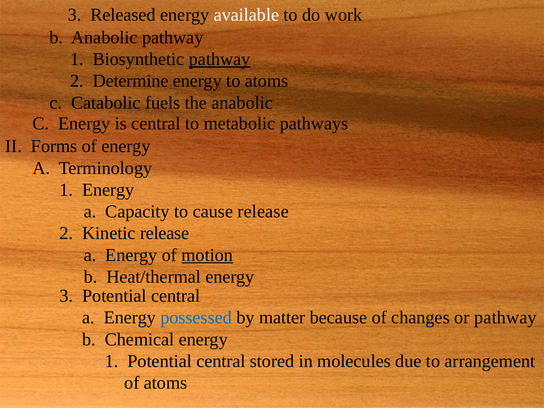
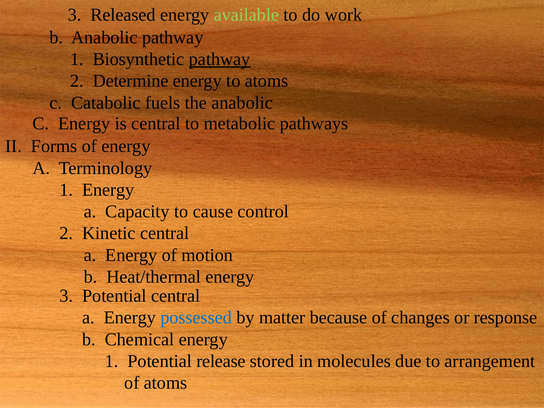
available colour: white -> light green (246, 15)
cause release: release -> control (263, 212)
Kinetic release: release -> central (165, 233)
motion underline: present -> none (207, 255)
or pathway: pathway -> response (506, 318)
1 Potential central: central -> release (221, 361)
